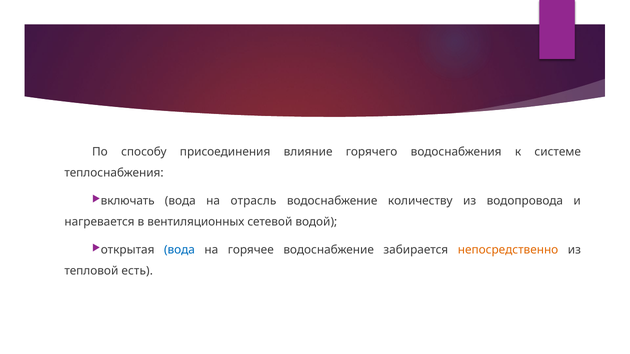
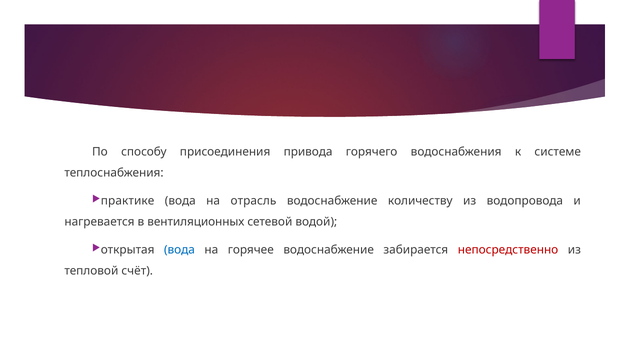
влияние: влияние -> привода (308, 152)
включать: включать -> практике (128, 201)
непосредственно colour: orange -> red (508, 250)
есть: есть -> счёт (137, 271)
